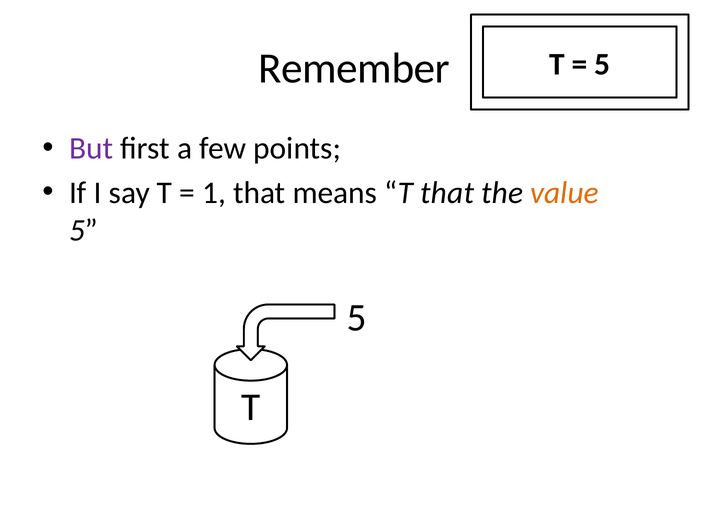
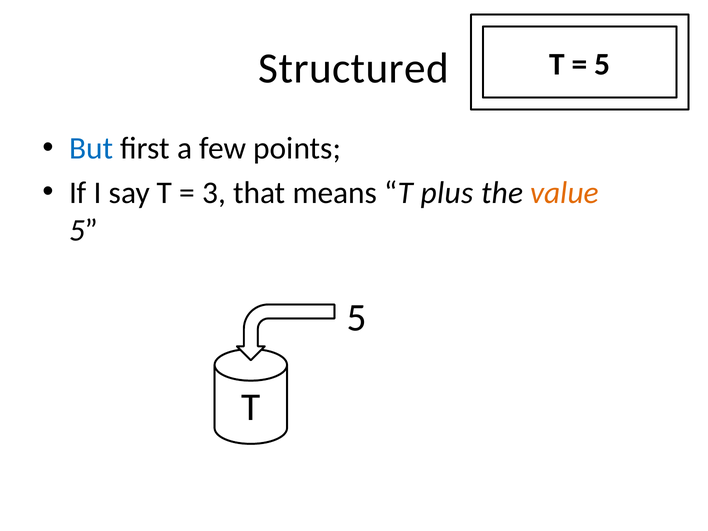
Remember: Remember -> Structured (354, 69)
But colour: purple -> blue (91, 149)
1: 1 -> 3 (214, 193)
T that: that -> plus (447, 193)
